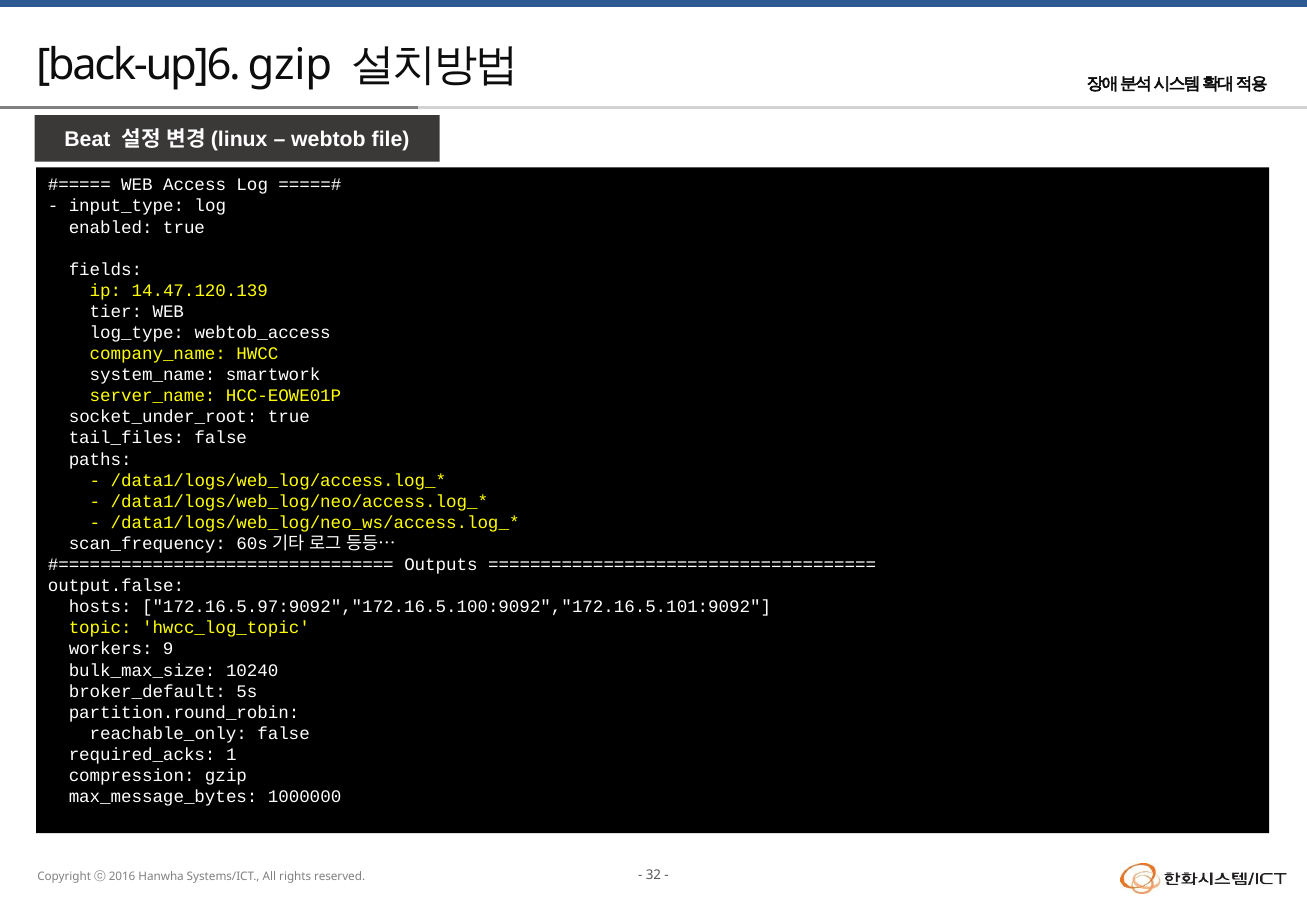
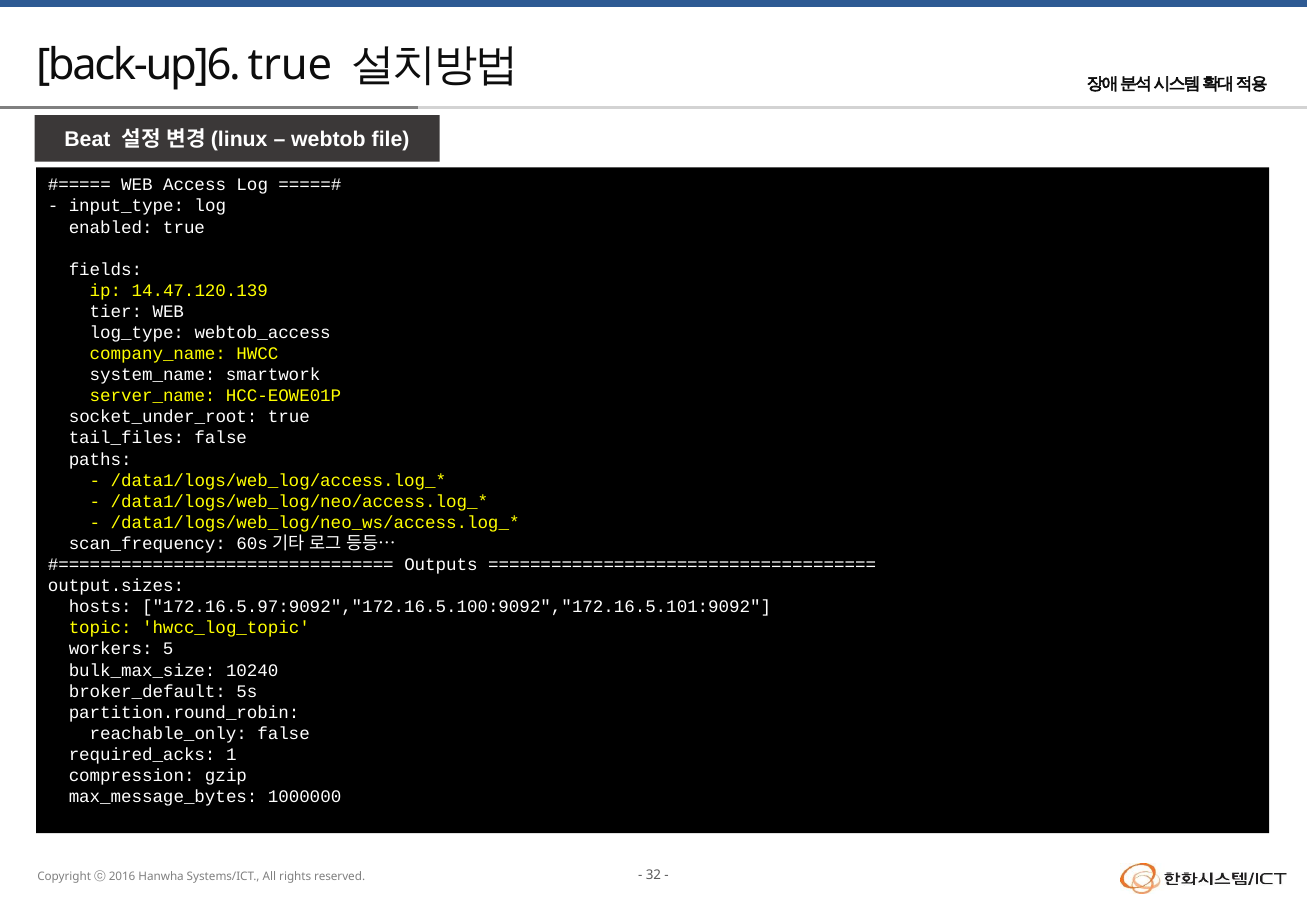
back-up]6 gzip: gzip -> true (290, 65)
output.false: output.false -> output.sizes (116, 586)
9: 9 -> 5 (168, 649)
